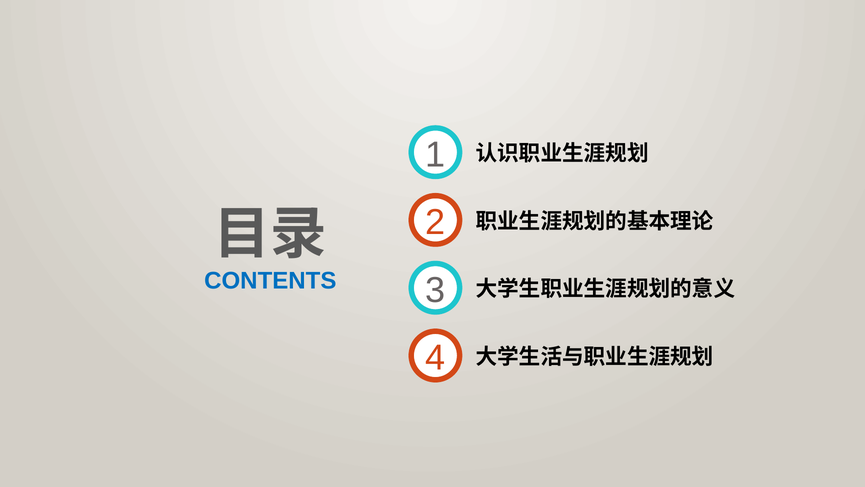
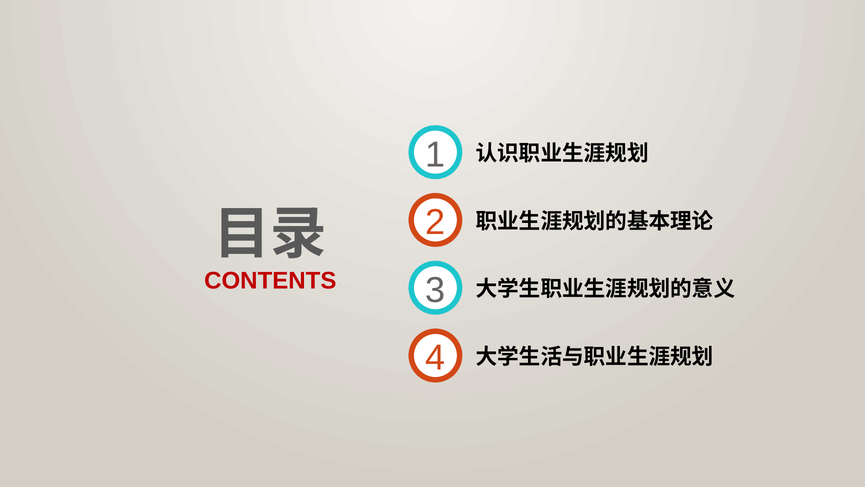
CONTENTS colour: blue -> red (270, 281)
